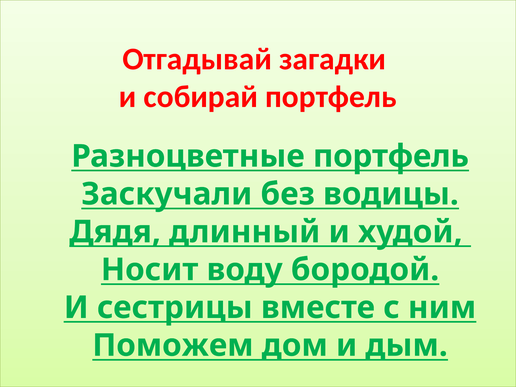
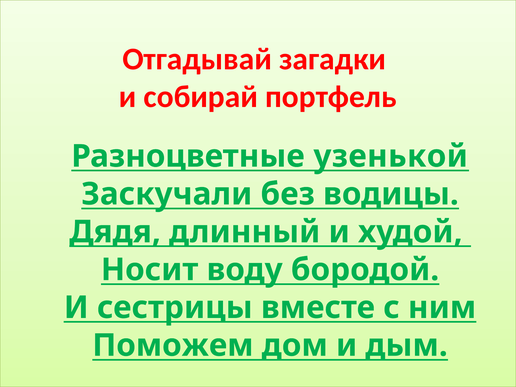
Разноцветные портфель: портфель -> узенькой (391, 156)
